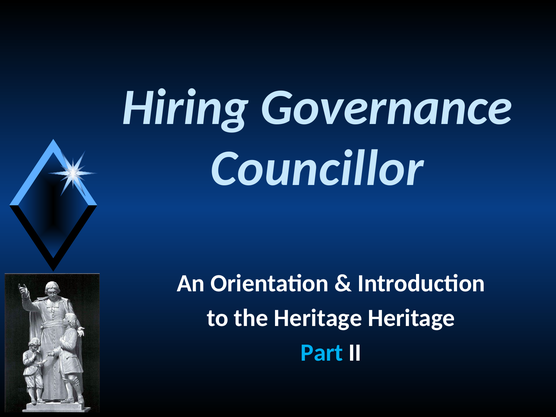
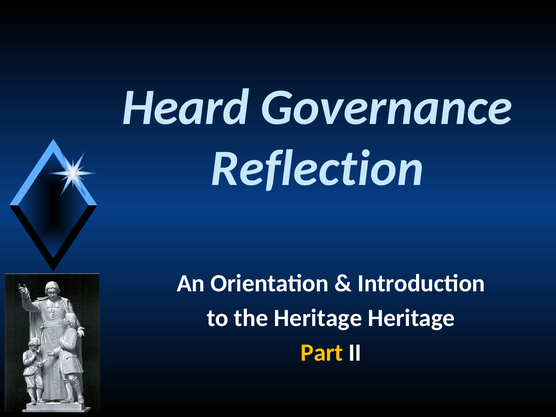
Hiring: Hiring -> Heard (186, 107)
Councillor: Councillor -> Reflection (317, 168)
Part colour: light blue -> yellow (322, 353)
